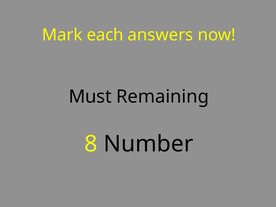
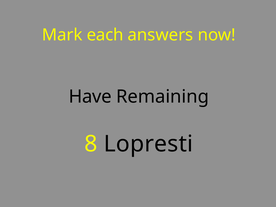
Must: Must -> Have (90, 97)
Number: Number -> Lopresti (148, 144)
